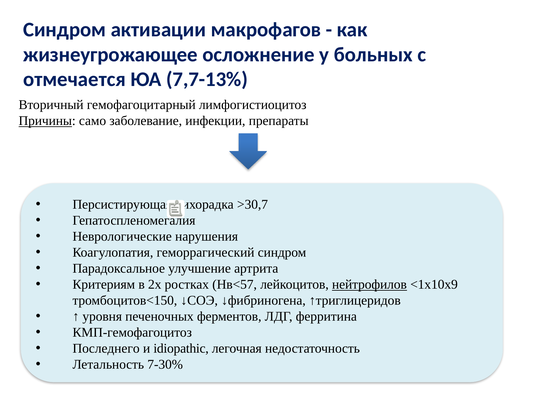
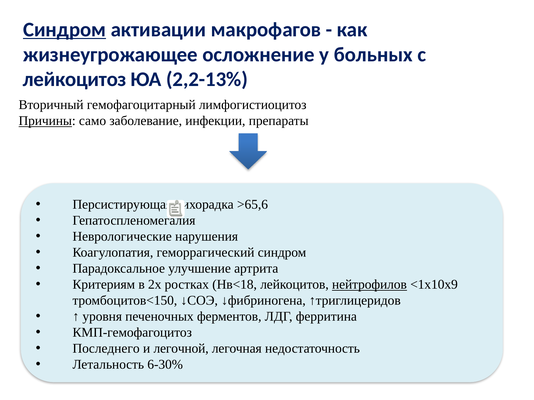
Синдром underline: none -> present (65, 30)
отмечается: отмечается -> лейкоцитоз (75, 79)
7,7-13%: 7,7-13% -> 2,2-13% (207, 79)
>30,7: >30,7 -> >65,6 (253, 205)
Нв<57: Нв<57 -> Нв<18 (235, 285)
idiopathic: idiopathic -> легочной (181, 349)
7-30%: 7-30% -> 6-30% (165, 365)
